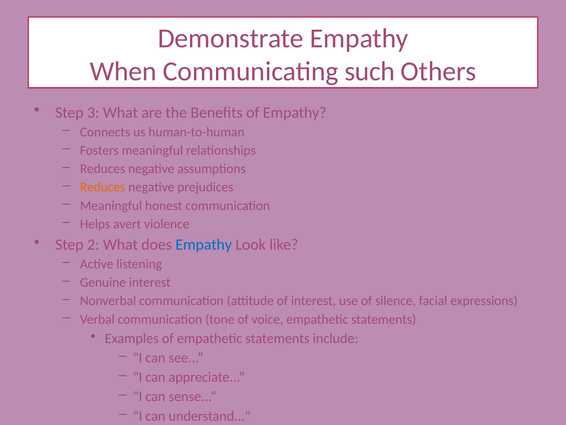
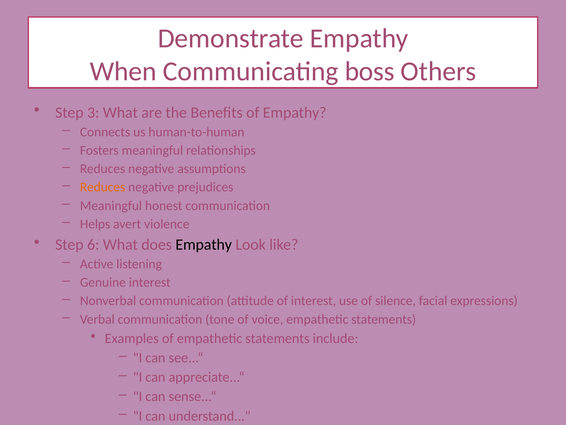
such: such -> boss (370, 71)
2: 2 -> 6 (93, 244)
Empathy colour: blue -> black (204, 244)
